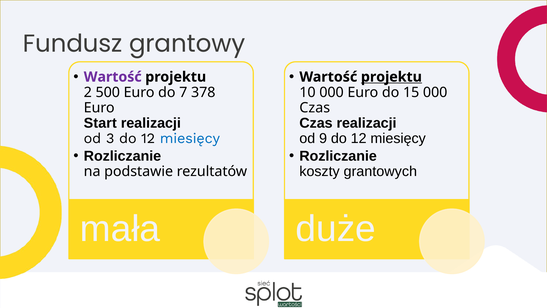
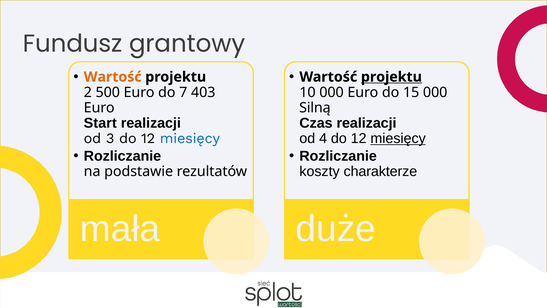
Wartość colour: purple -> orange (113, 77)
378: 378 -> 403 (203, 92)
Czas: Czas -> Silną (315, 108)
9: 9 -> 4 (323, 138)
miesięcy underline: none -> present (398, 138)
grantowych: grantowych -> charakterze (380, 171)
